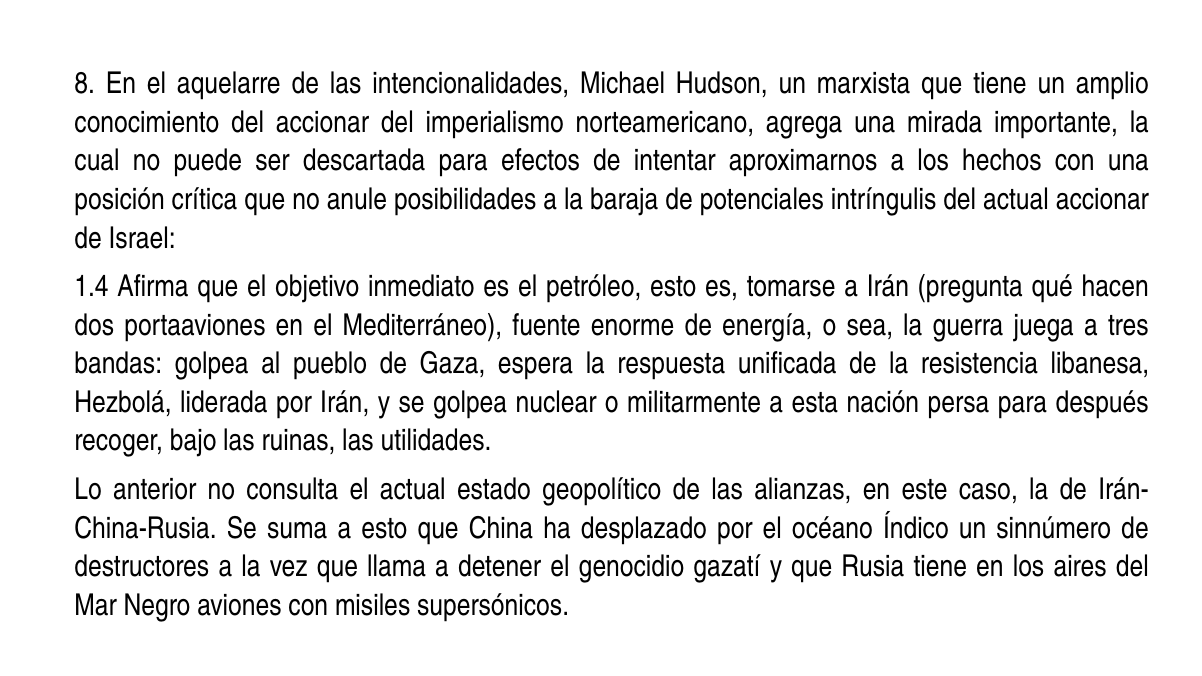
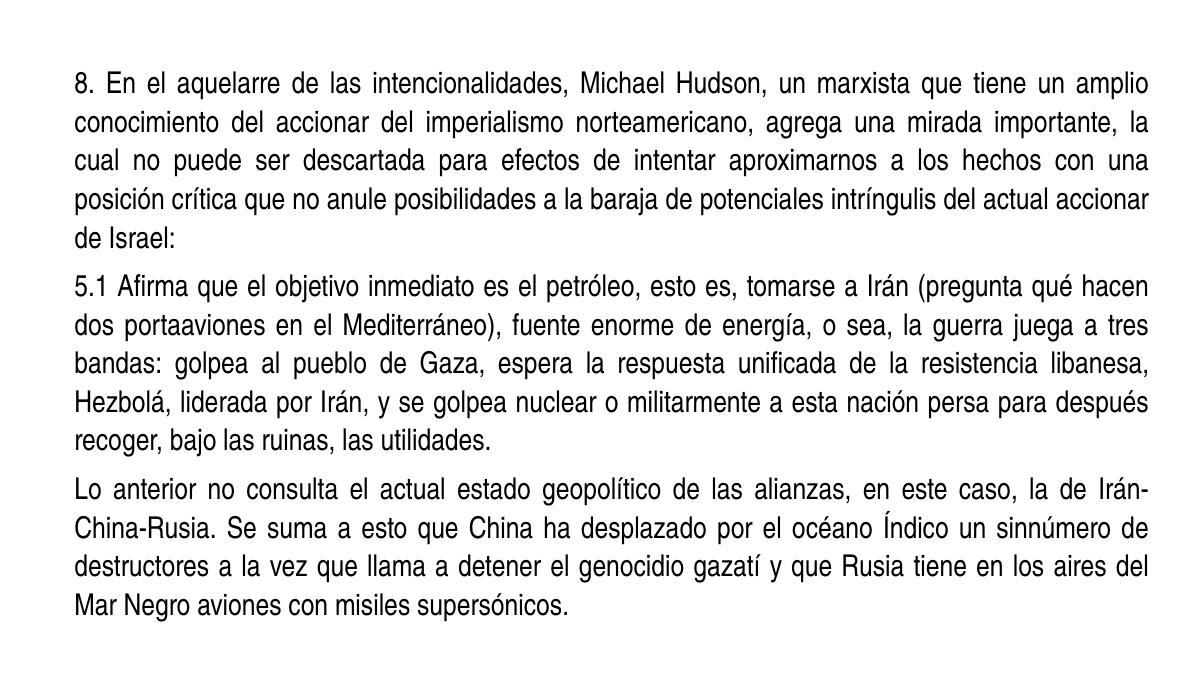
1.4: 1.4 -> 5.1 (92, 287)
